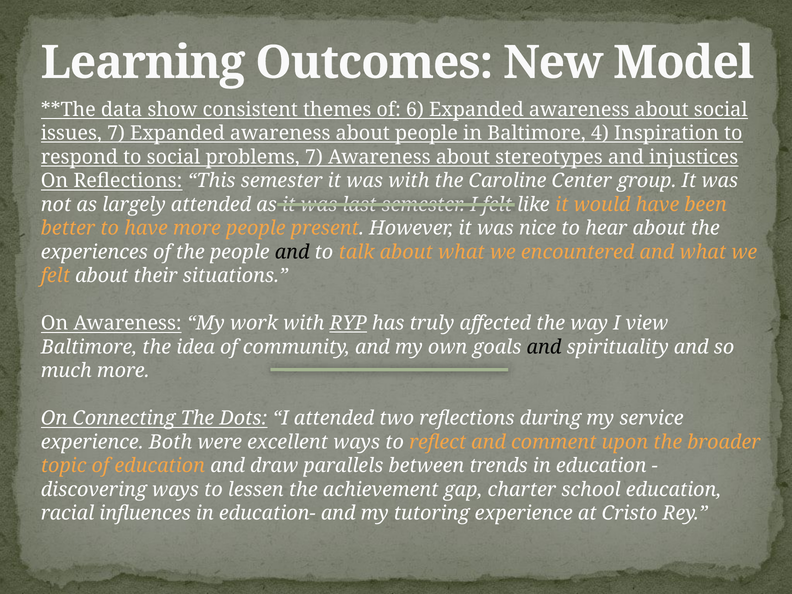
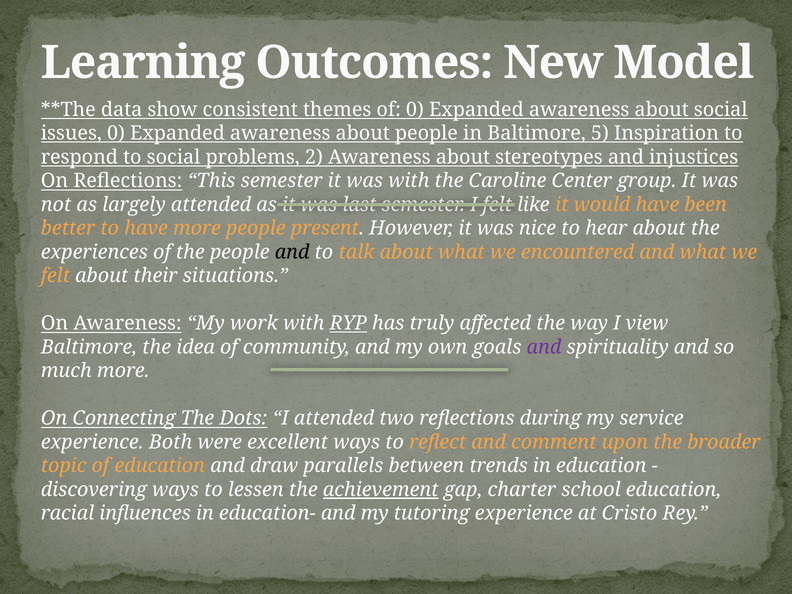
of 6: 6 -> 0 (415, 110)
issues 7: 7 -> 0 (116, 133)
4: 4 -> 5 (600, 133)
problems 7: 7 -> 2 (314, 157)
and colour: black -> purple (544, 347)
achievement underline: none -> present (381, 490)
